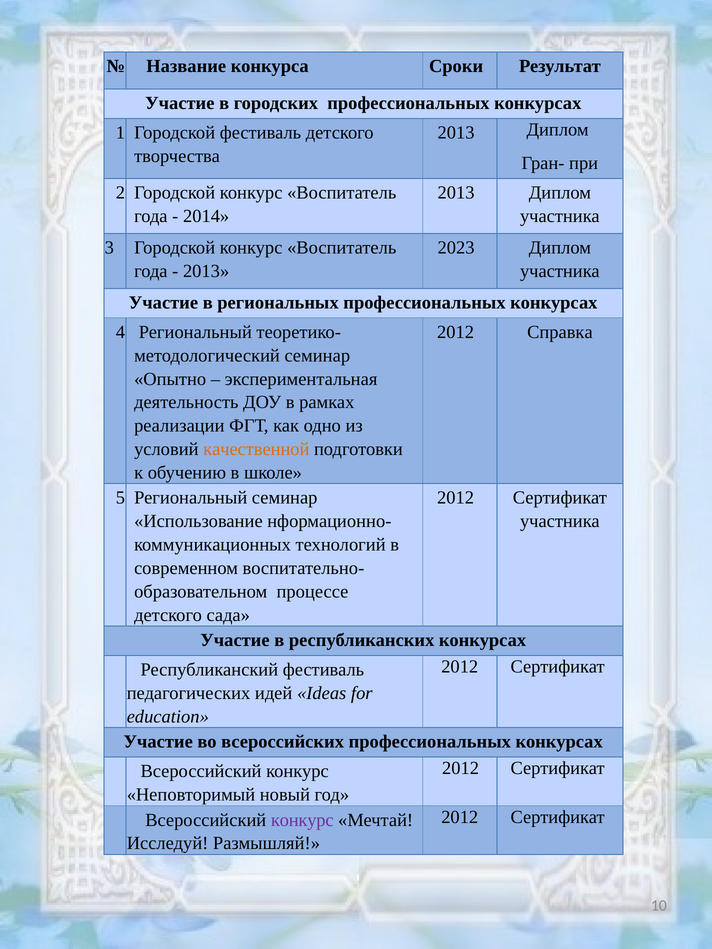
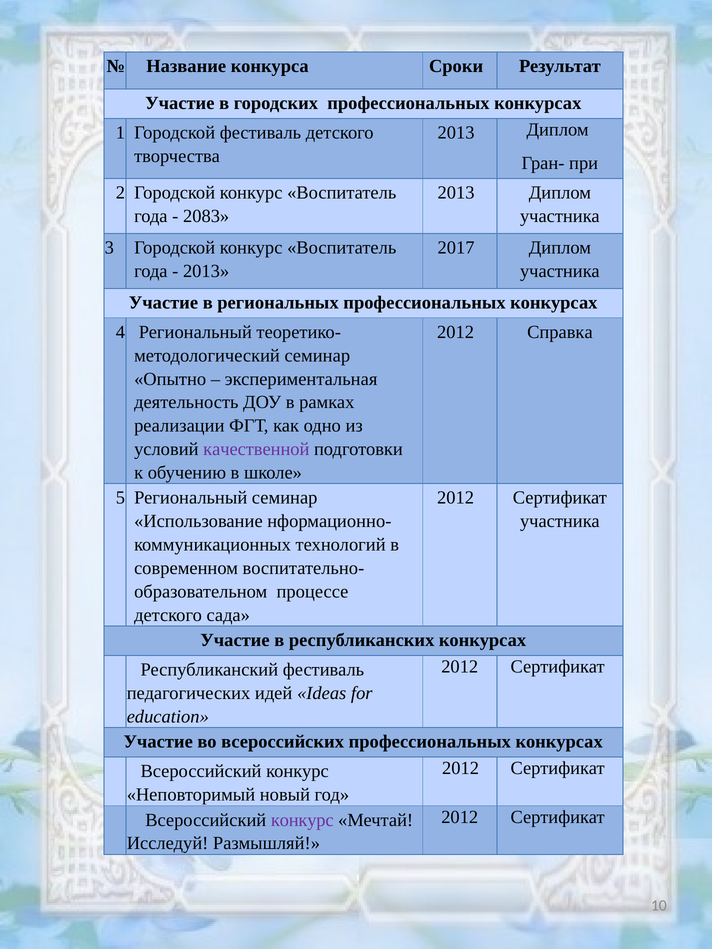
2014: 2014 -> 2083 (206, 216)
2023: 2023 -> 2017 (456, 248)
качественной colour: orange -> purple (256, 449)
